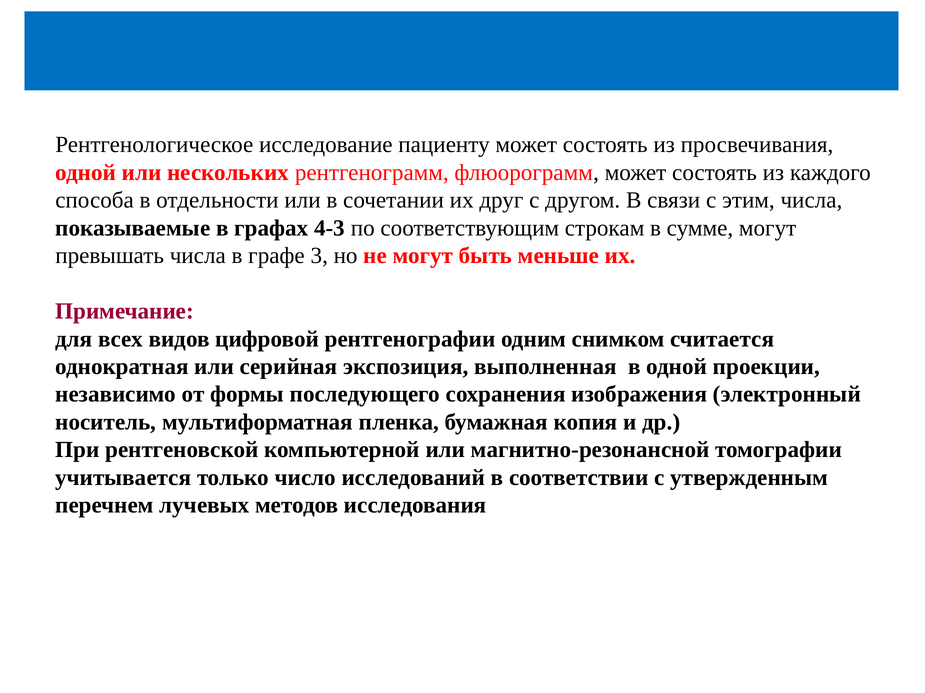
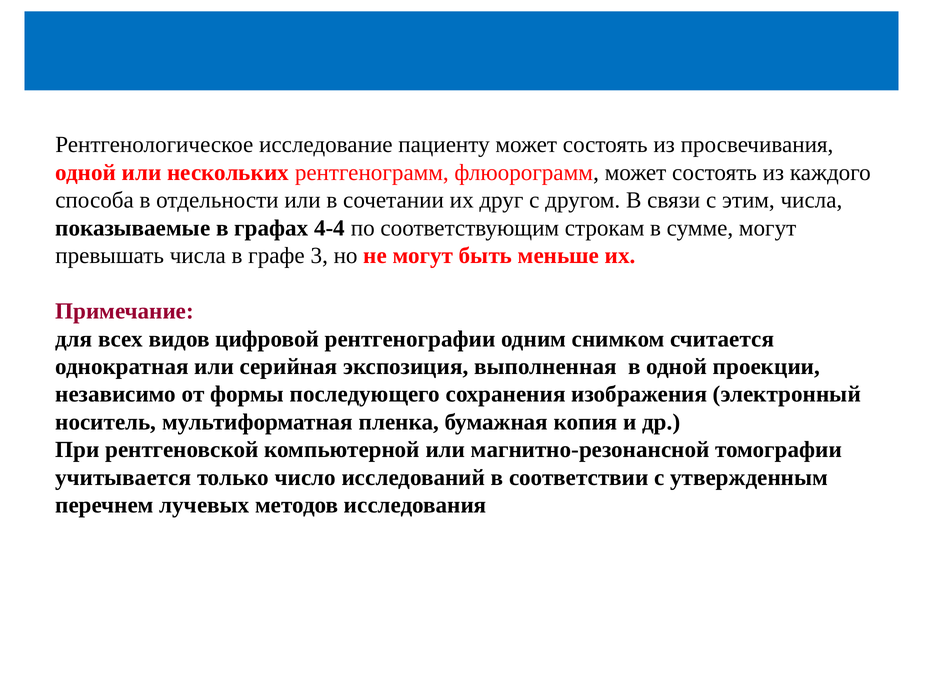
4-3: 4-3 -> 4-4 (330, 228)
